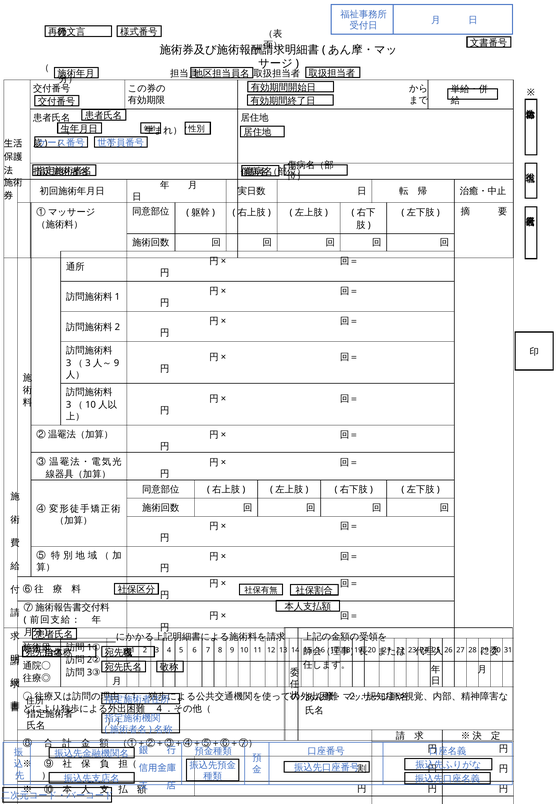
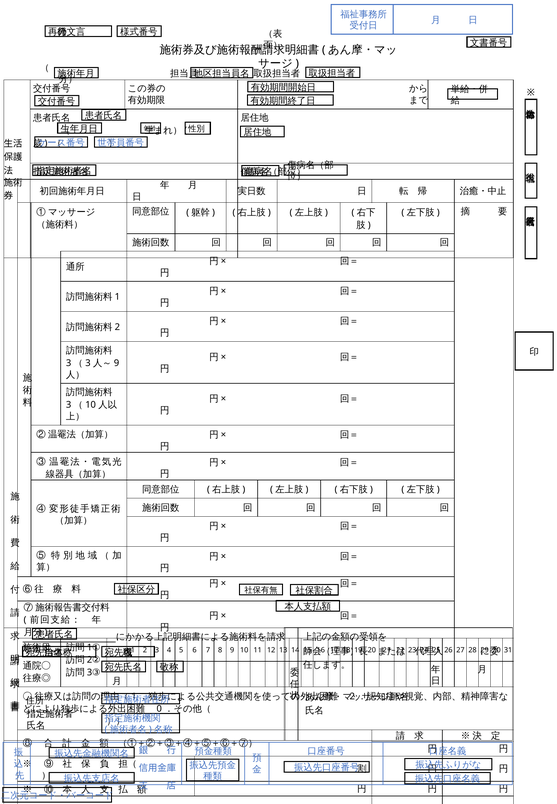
4: 4 -> 0 (159, 709)
